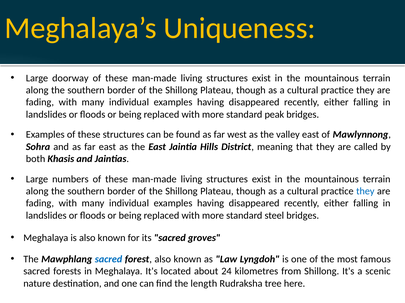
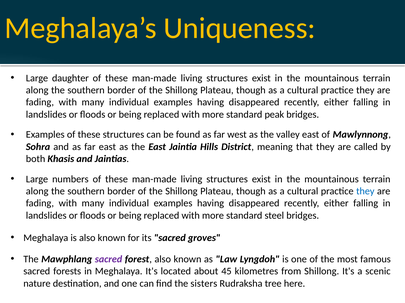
doorway: doorway -> daughter (70, 78)
sacred colour: blue -> purple (109, 260)
24: 24 -> 45 (226, 272)
length: length -> sisters (204, 284)
